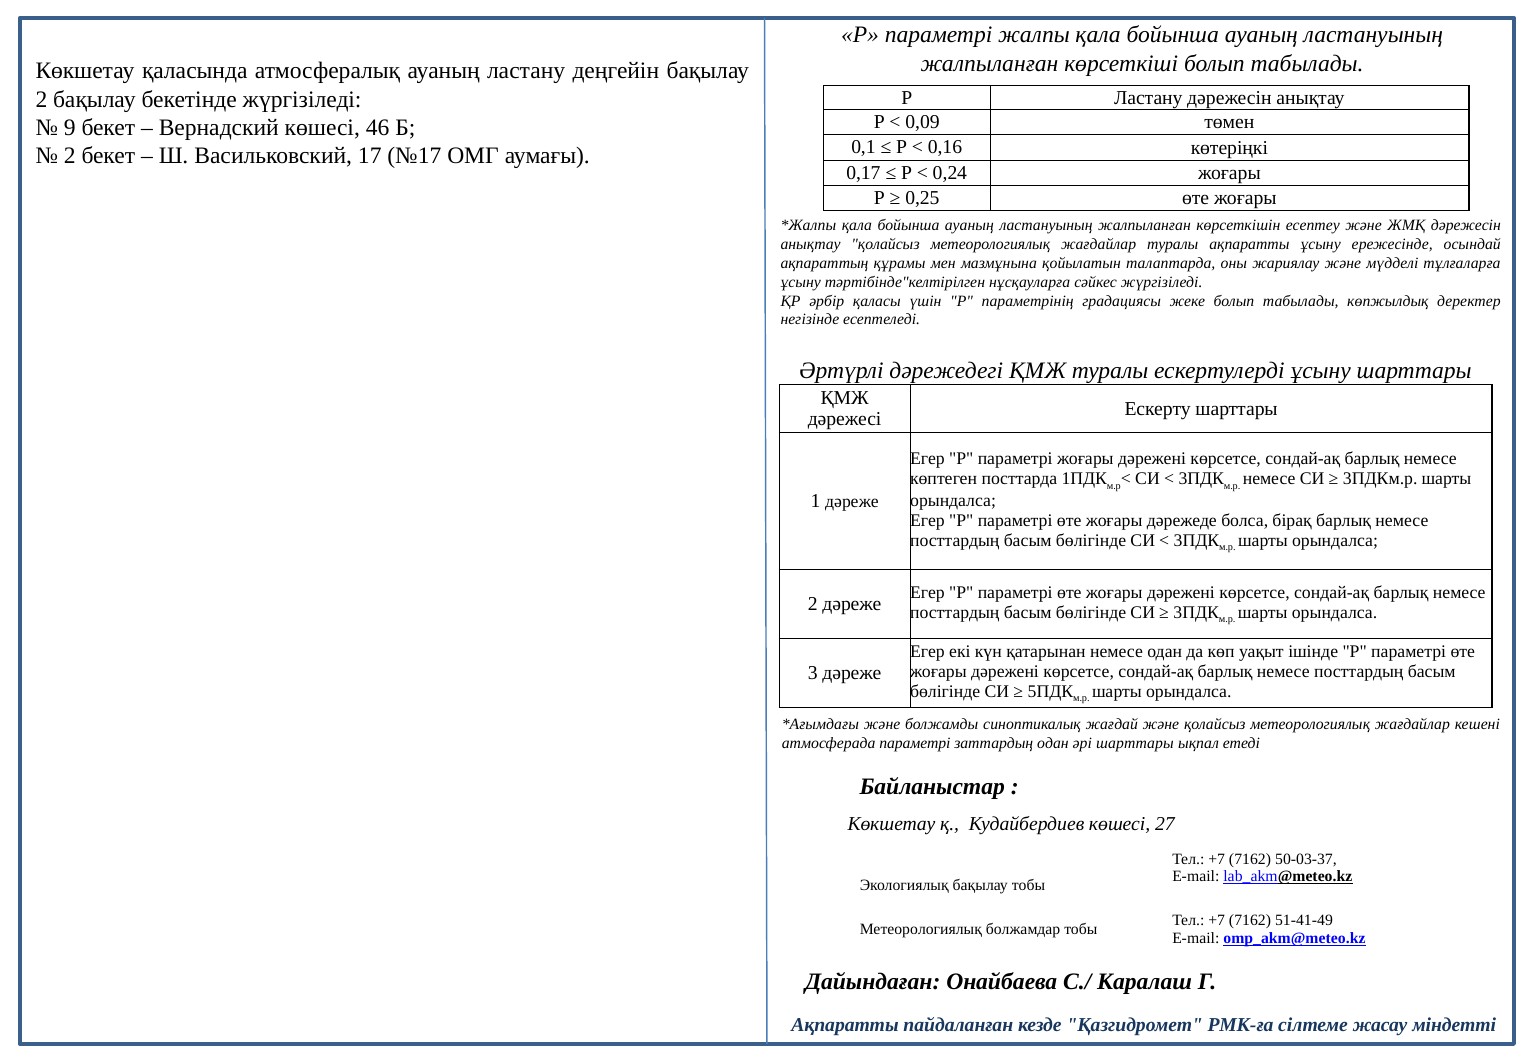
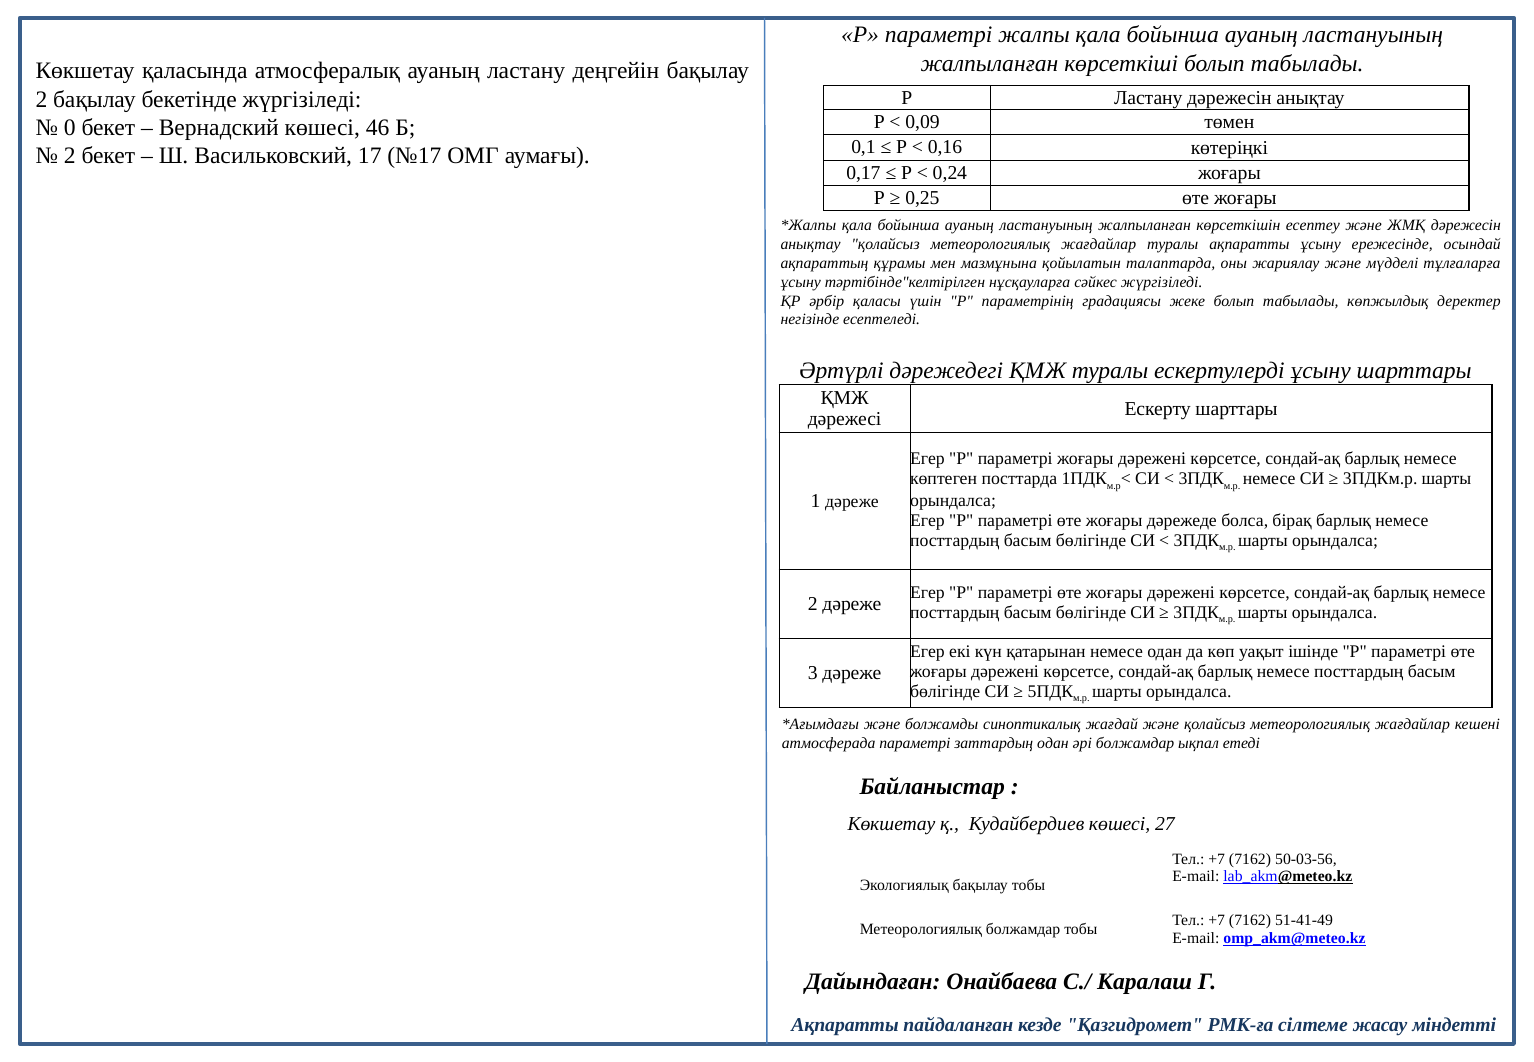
9: 9 -> 0 (70, 128)
әрі шарттары: шарттары -> болжамдар (1135, 743)
50-03-37: 50-03-37 -> 50-03-56 (1306, 859)
